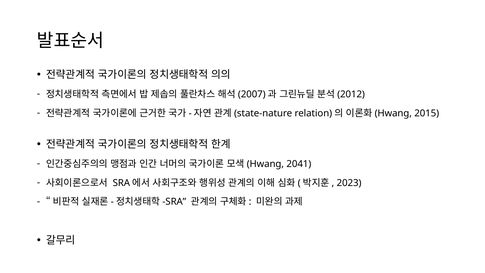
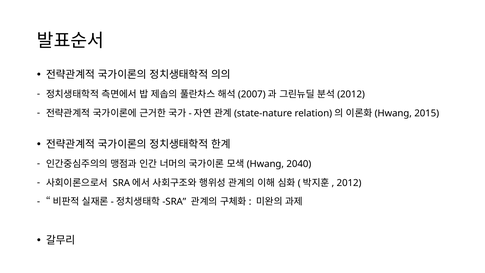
2041: 2041 -> 2040 (299, 164)
2023: 2023 -> 2012 (349, 183)
